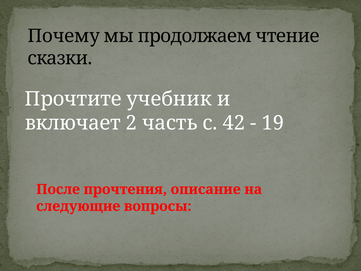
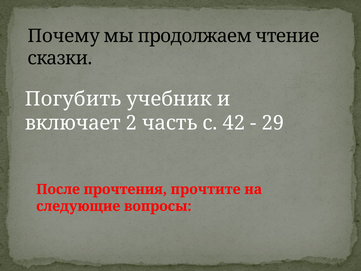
Прочтите: Прочтите -> Погубить (73, 99)
19: 19 -> 29 (273, 123)
описание: описание -> прочтите (206, 189)
